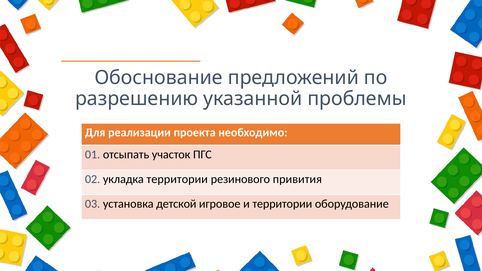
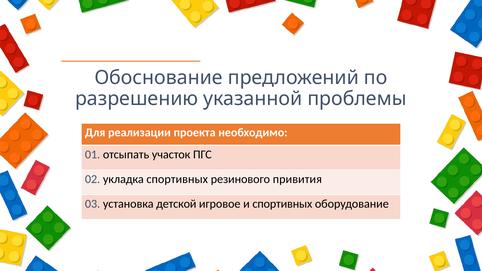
укладка территории: территории -> спортивных (177, 179)
и территории: территории -> спортивных (282, 204)
